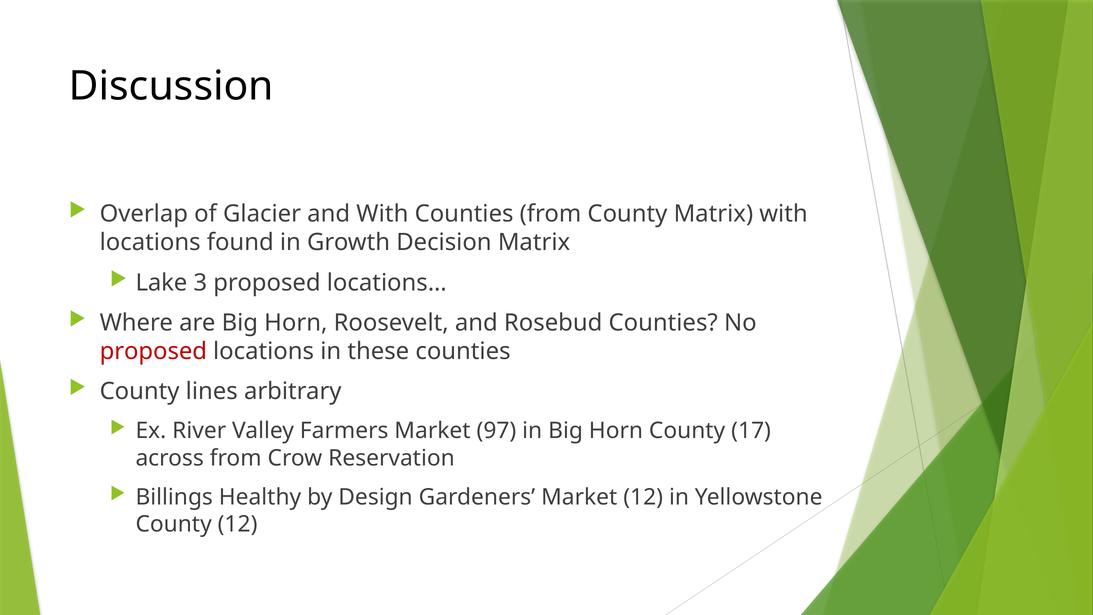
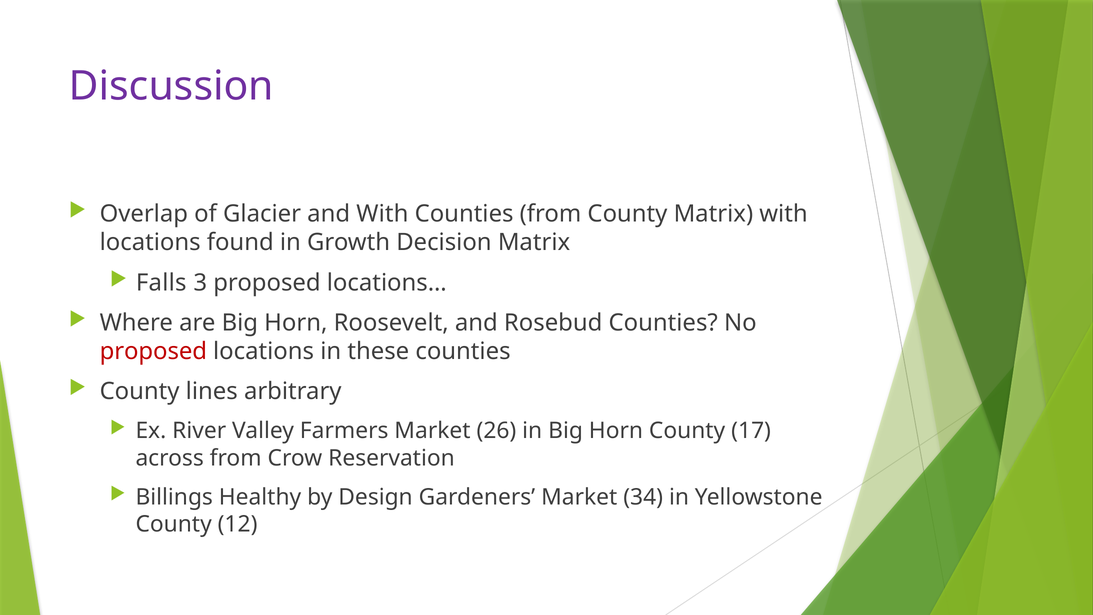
Discussion colour: black -> purple (171, 86)
Lake: Lake -> Falls (161, 283)
97: 97 -> 26 (496, 431)
Market 12: 12 -> 34 (643, 497)
